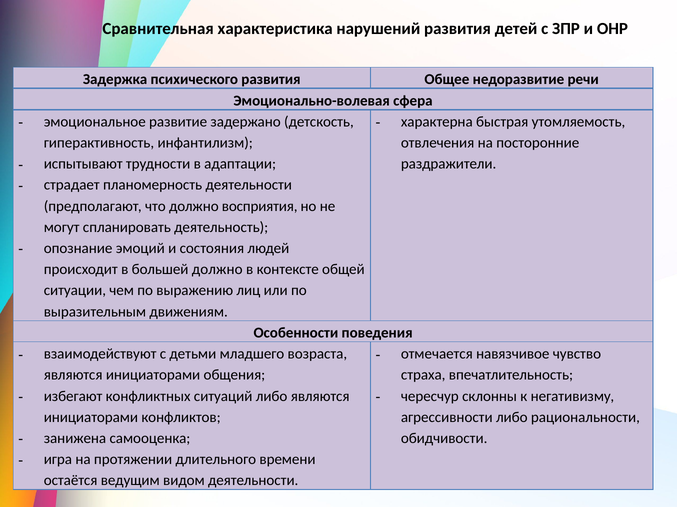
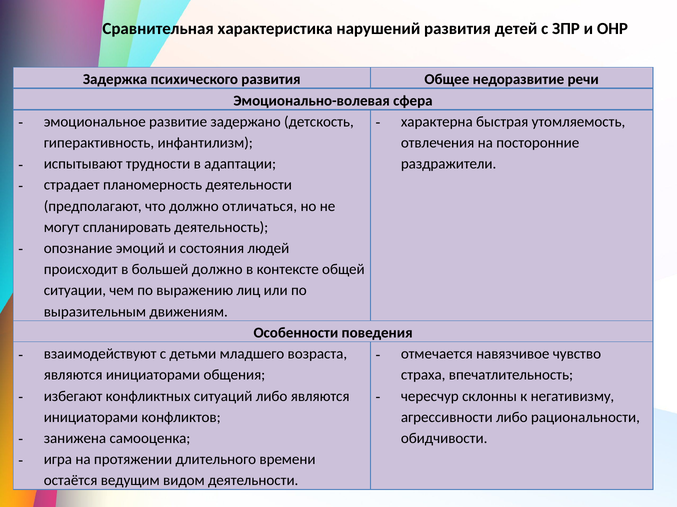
восприятия: восприятия -> отличаться (260, 206)
